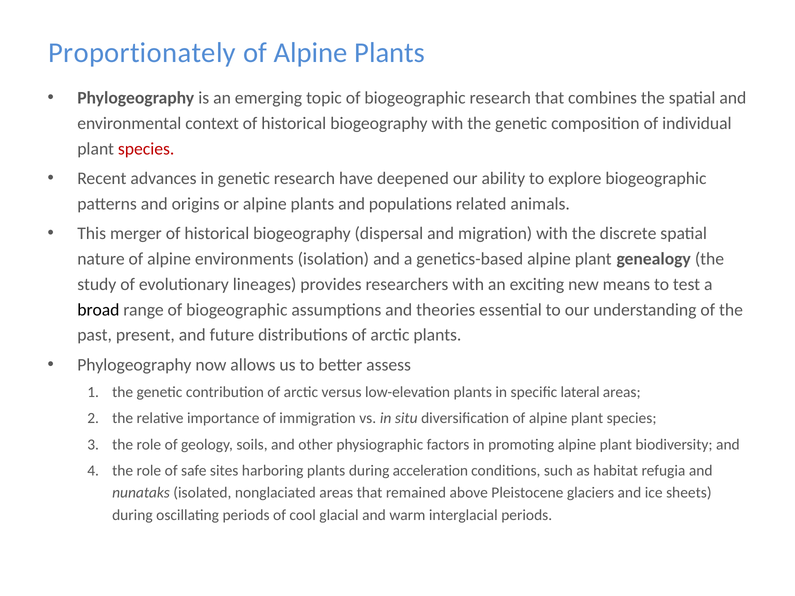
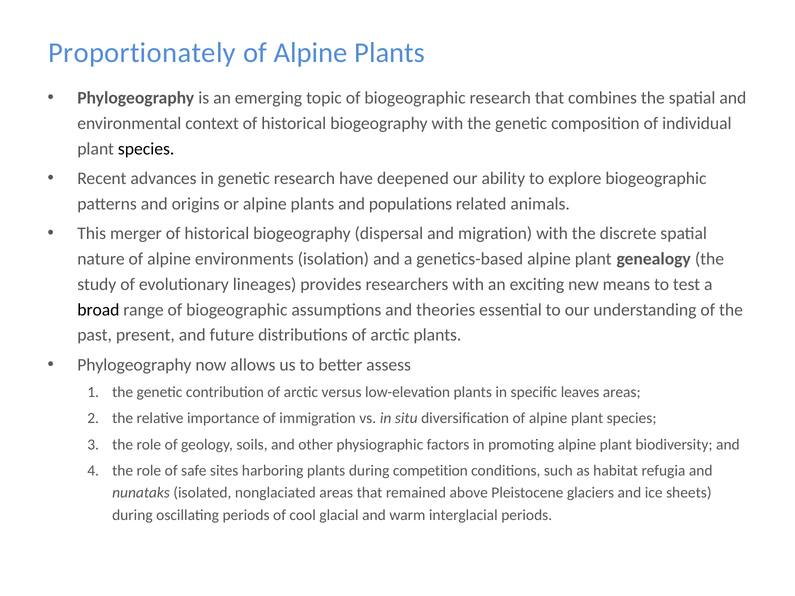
species colour: red -> black (146, 149)
lateral: lateral -> leaves (580, 392)
acceleration: acceleration -> competition (430, 471)
